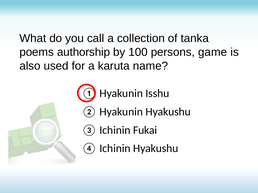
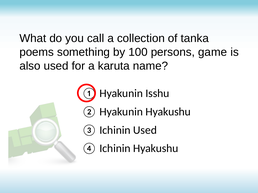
authorship: authorship -> something (84, 52)
Ichinin Fukai: Fukai -> Used (145, 130)
